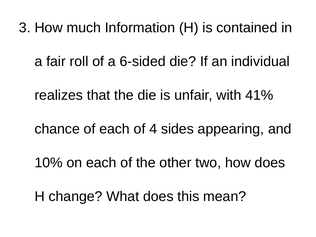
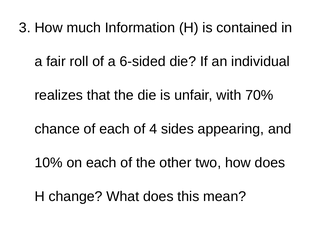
41%: 41% -> 70% (259, 95)
